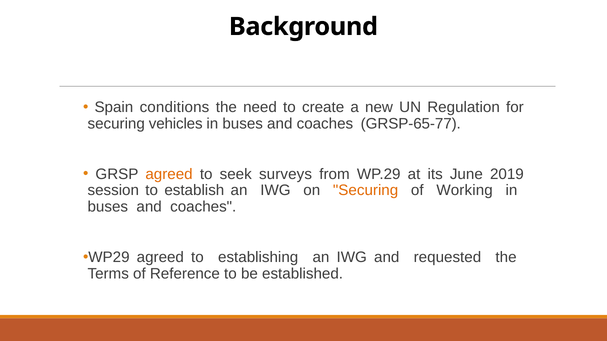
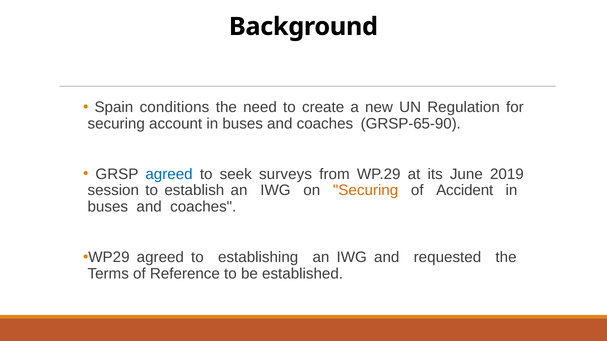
vehicles: vehicles -> account (176, 124)
GRSP-65-77: GRSP-65-77 -> GRSP-65-90 (411, 124)
agreed colour: orange -> blue (169, 174)
Working: Working -> Accident (465, 191)
